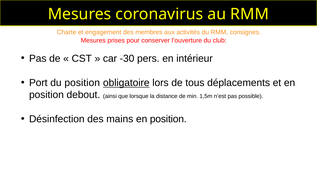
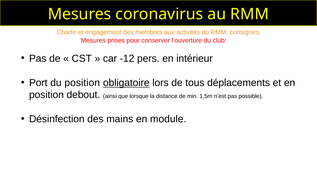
-30: -30 -> -12 (127, 58)
mains en position: position -> module (168, 119)
